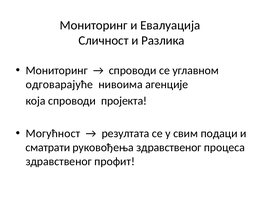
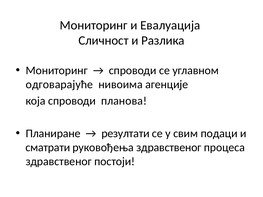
пројекта: пројекта -> планова (124, 101)
Могућност: Могућност -> Планиране (53, 134)
резултата: резултата -> резултати (126, 134)
профит: профит -> постоји (115, 162)
